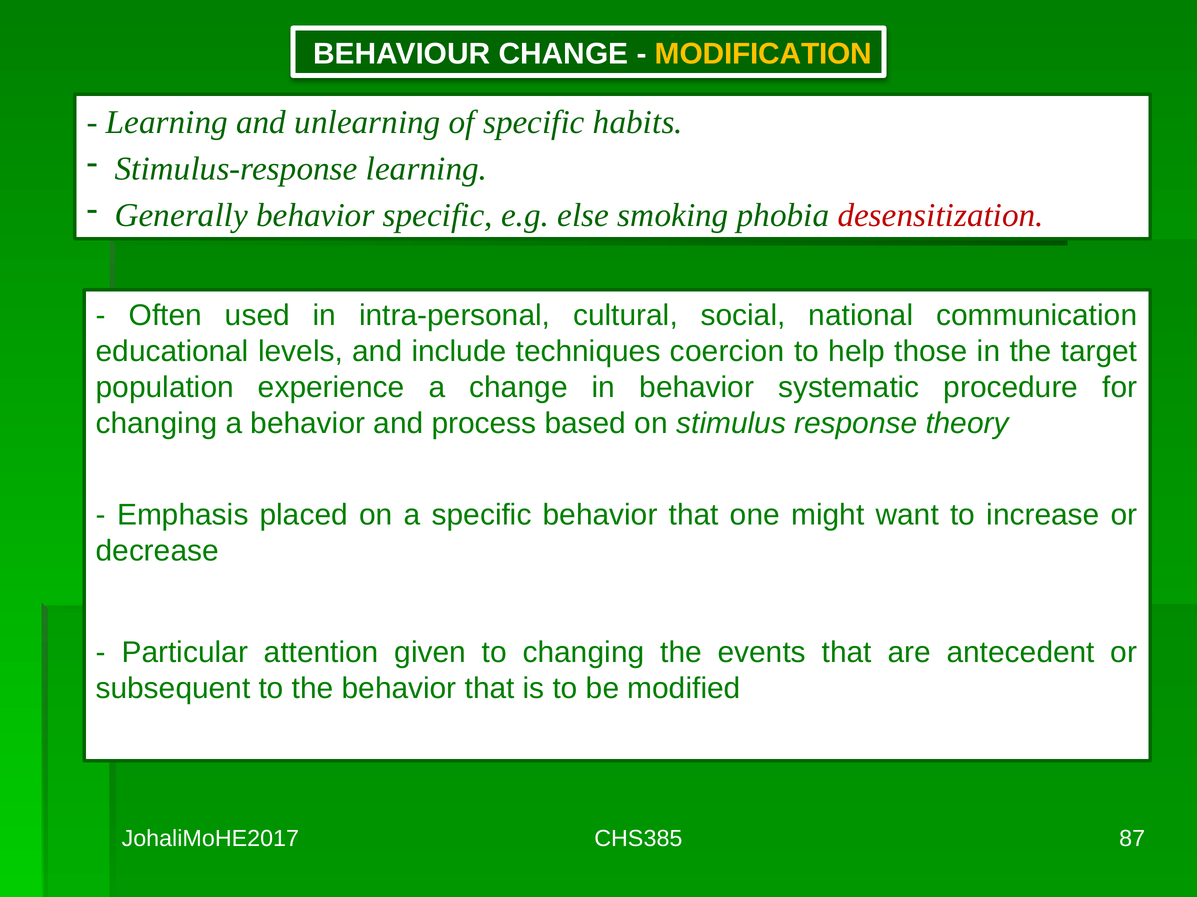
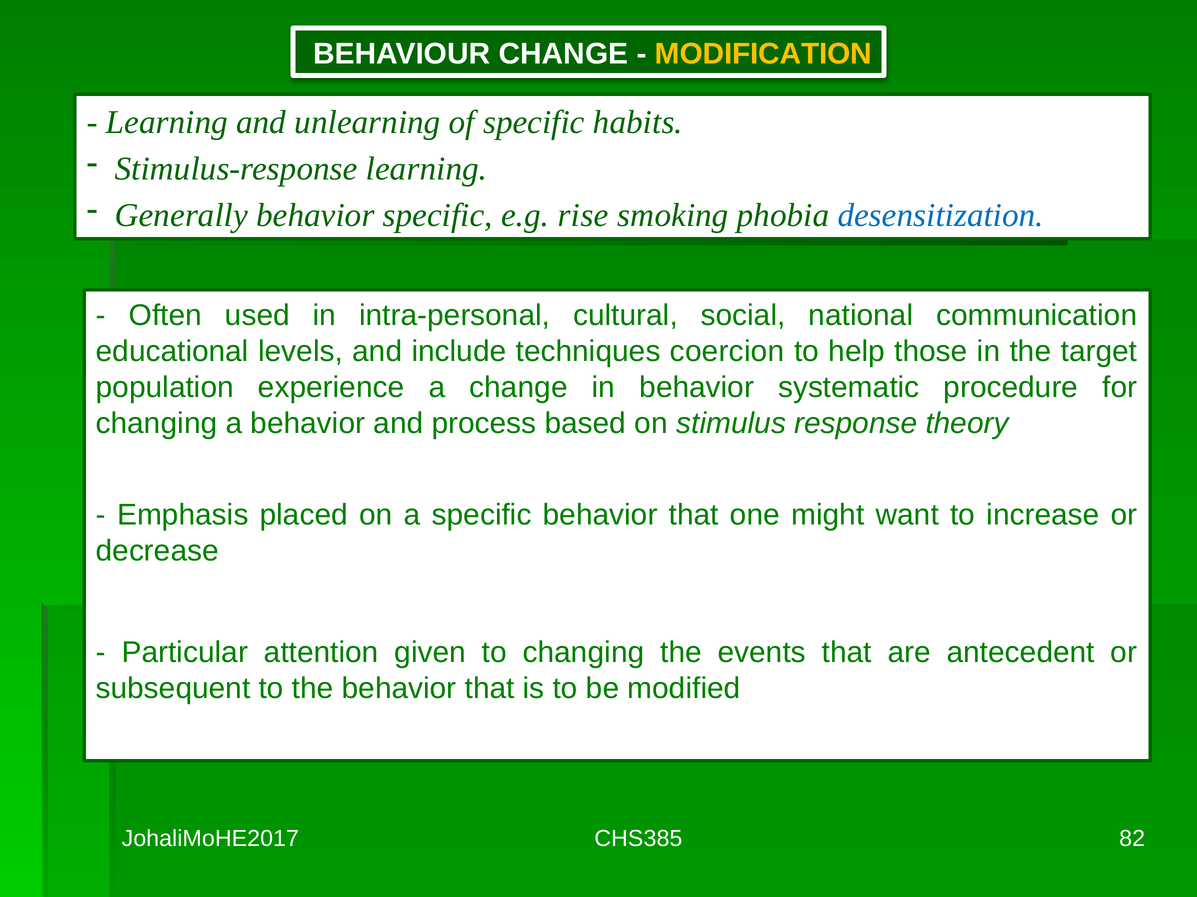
else: else -> rise (583, 216)
desensitization colour: red -> blue (941, 216)
87: 87 -> 82 (1132, 839)
